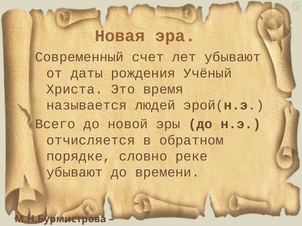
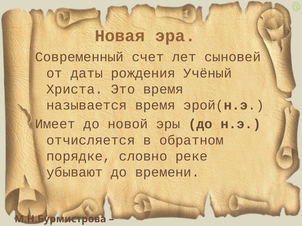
лет убывают: убывают -> сыновей (233, 57)
называется людей: людей -> время (155, 105)
Всего: Всего -> Имеет (55, 124)
